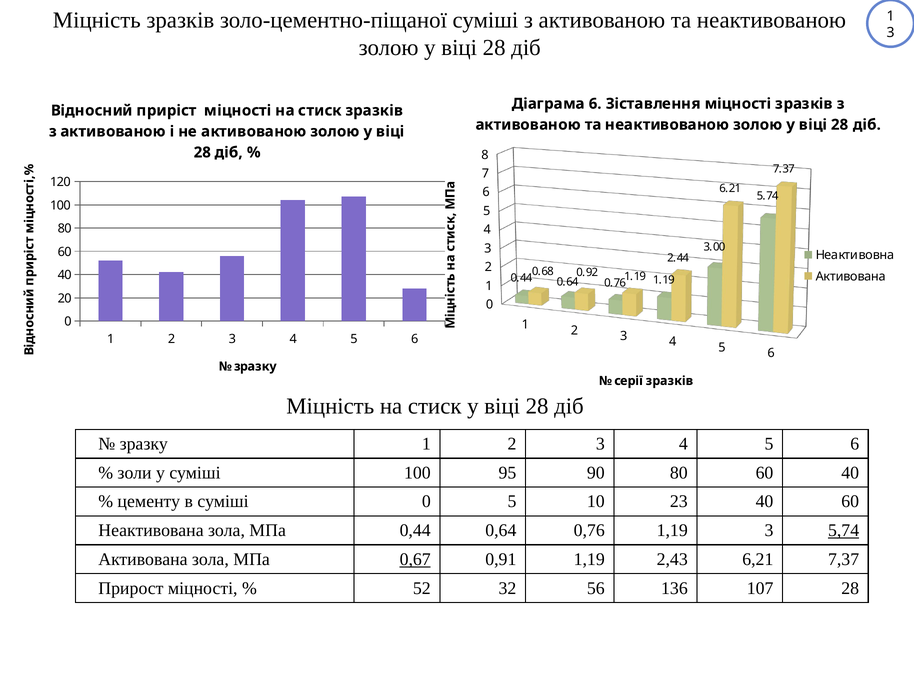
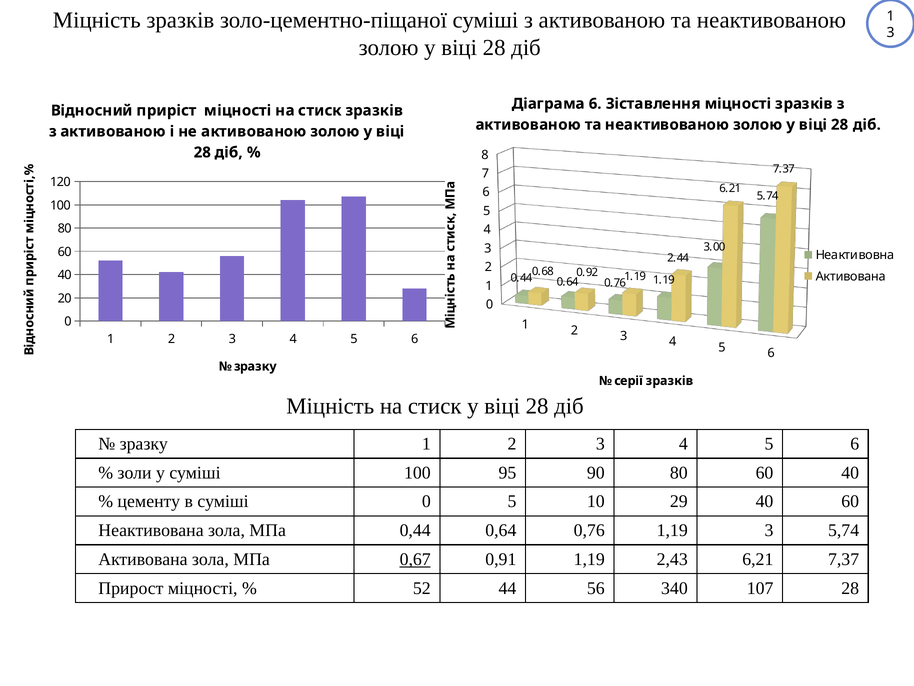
23: 23 -> 29 (679, 501)
5,74 underline: present -> none (844, 530)
32: 32 -> 44 (507, 588)
136: 136 -> 340 (674, 588)
